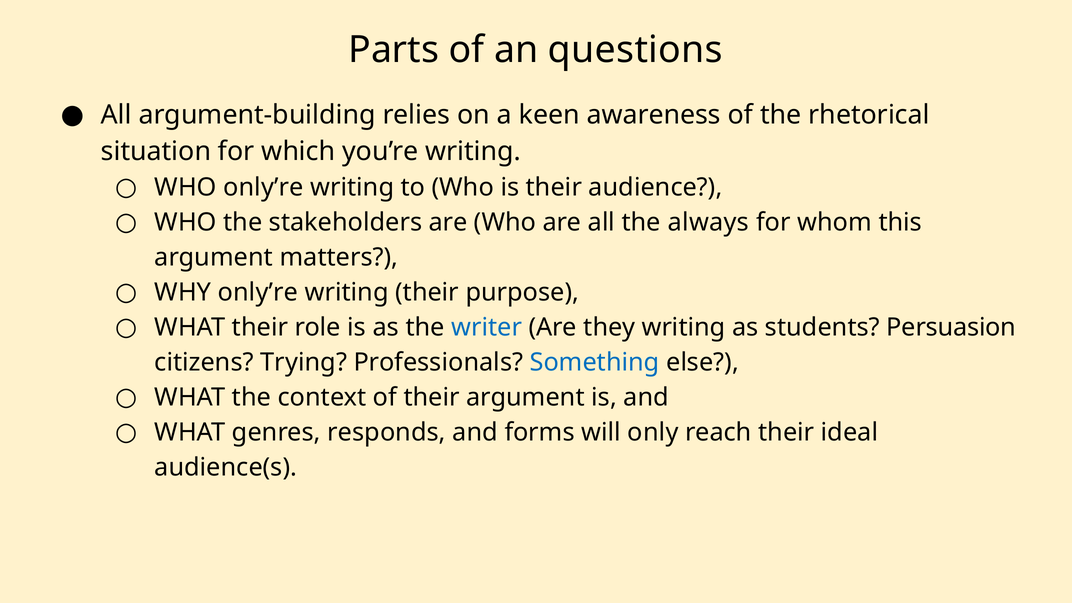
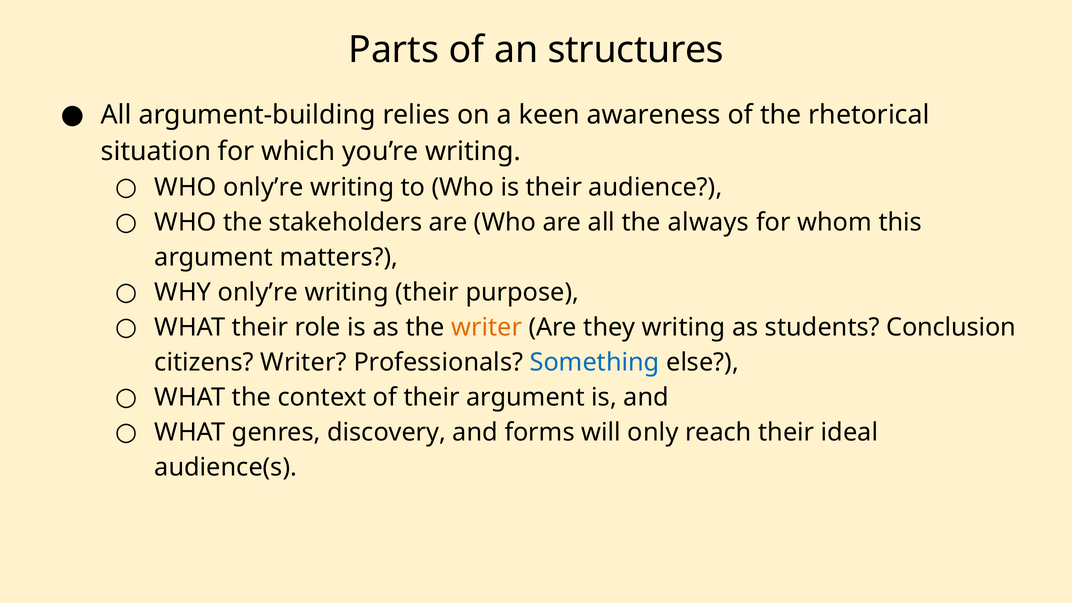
questions: questions -> structures (636, 50)
writer colour: blue -> orange (487, 327)
Persuasion: Persuasion -> Conclusion (951, 327)
citizens Trying: Trying -> Writer (304, 362)
responds: responds -> discovery (387, 432)
